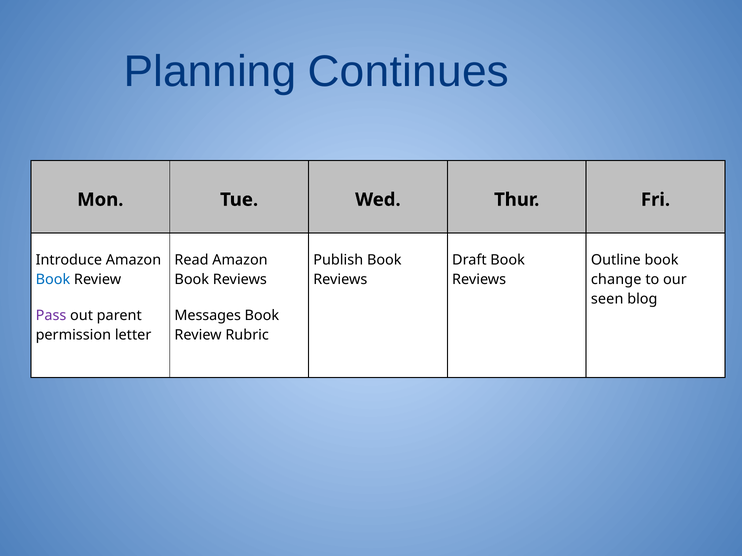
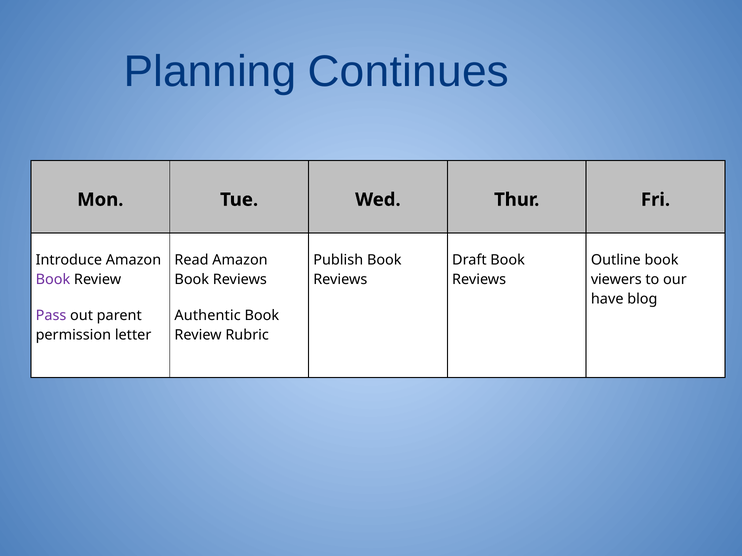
Book colour: blue -> purple (53, 280)
change: change -> viewers (616, 280)
seen: seen -> have (607, 299)
Messages: Messages -> Authentic (208, 316)
